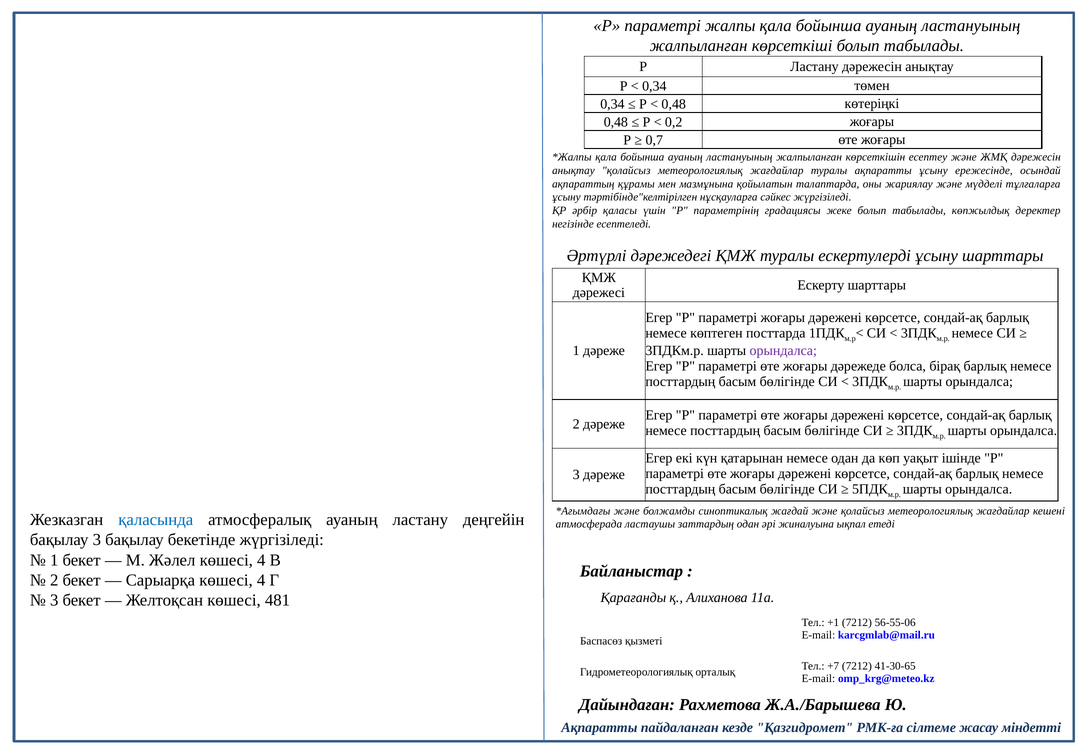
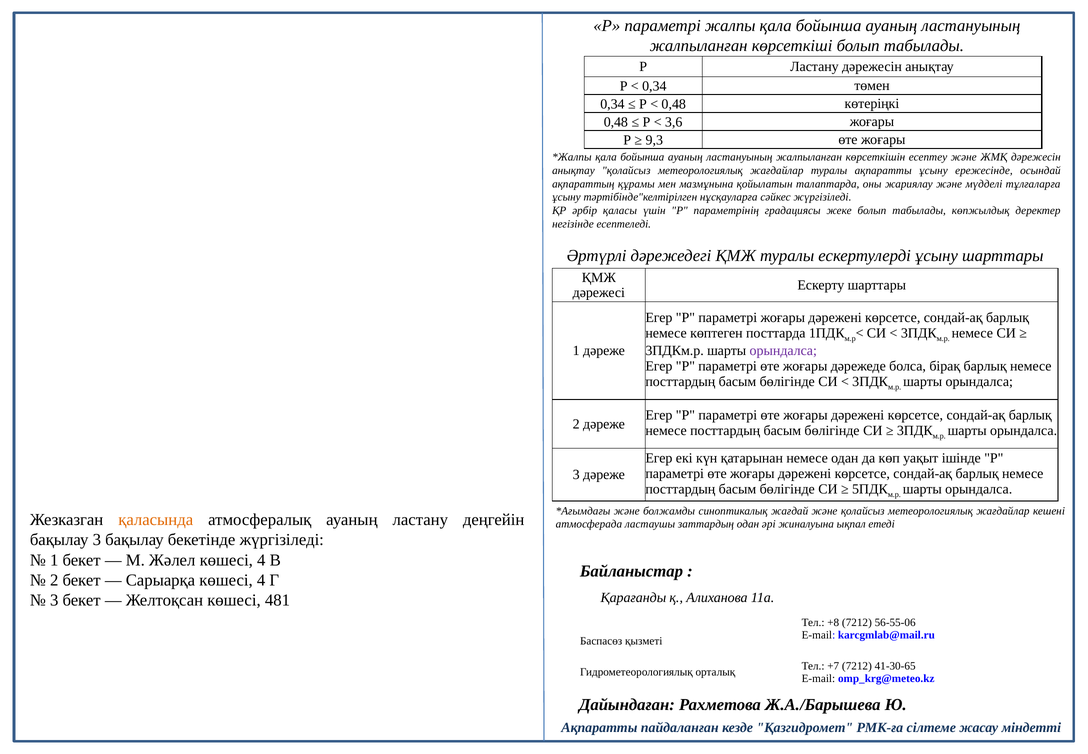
0,2: 0,2 -> 3,6 (674, 122)
0,7: 0,7 -> 9,3 (654, 140)
қаласында colour: blue -> orange (156, 519)
+1: +1 -> +8 (833, 622)
